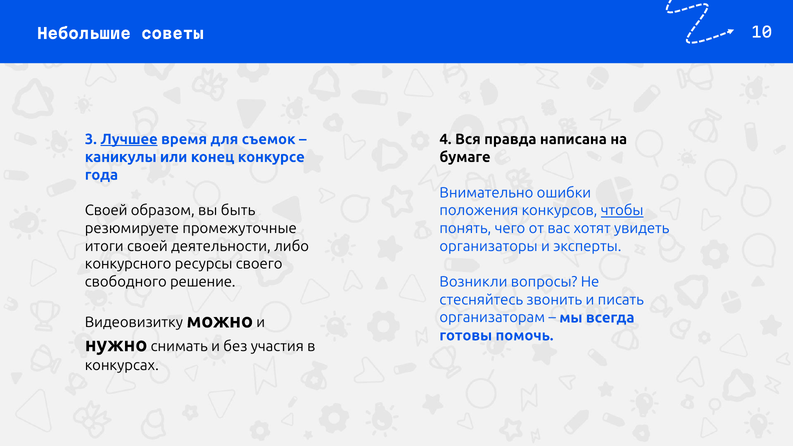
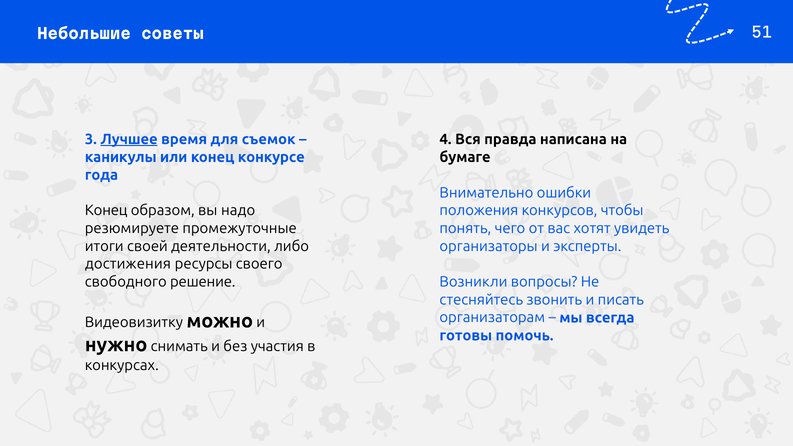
10: 10 -> 51 (762, 33)
Своей: Своей -> Конец (106, 211)
быть: быть -> надо (238, 211)
чтобы underline: present -> none (622, 211)
конкурсного: конкурсного -> достижения (128, 264)
